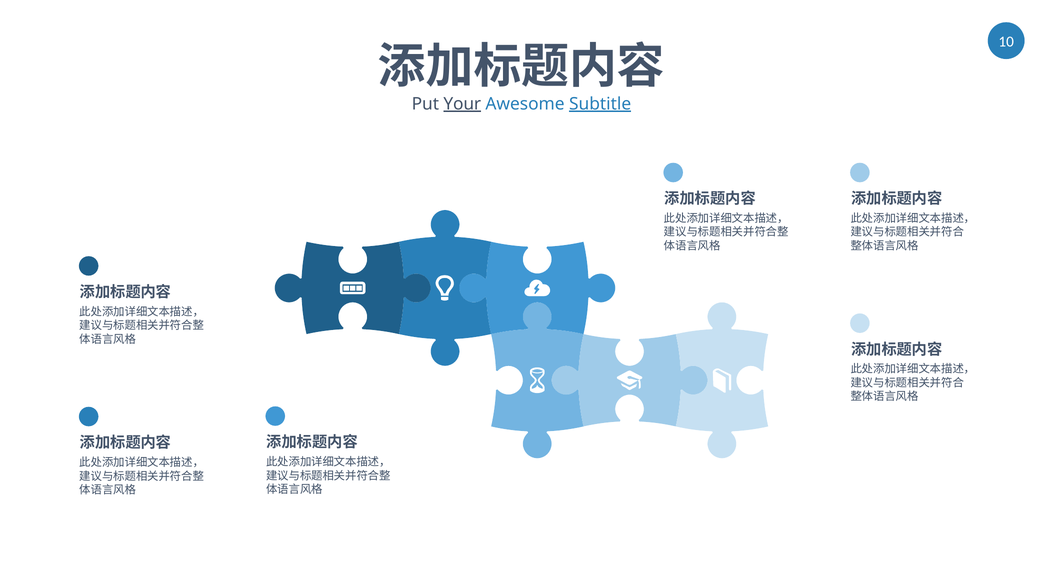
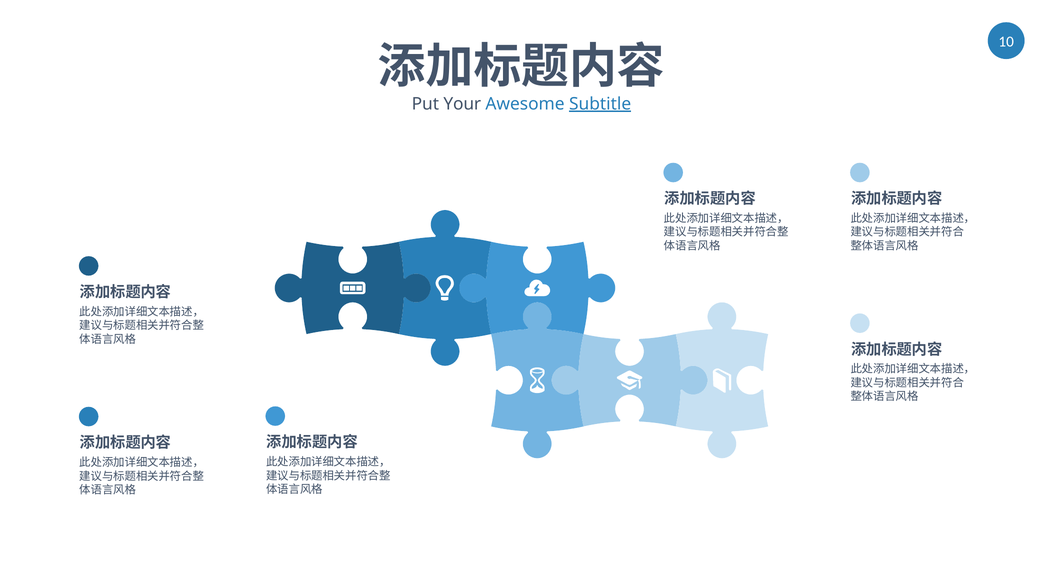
Your underline: present -> none (462, 104)
